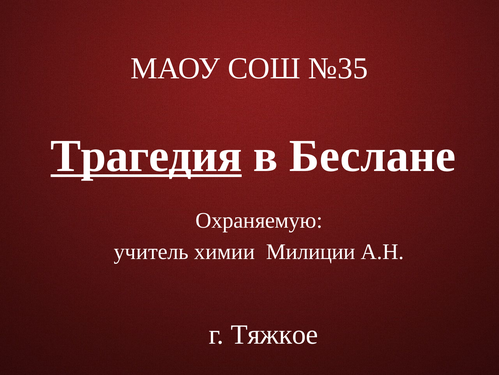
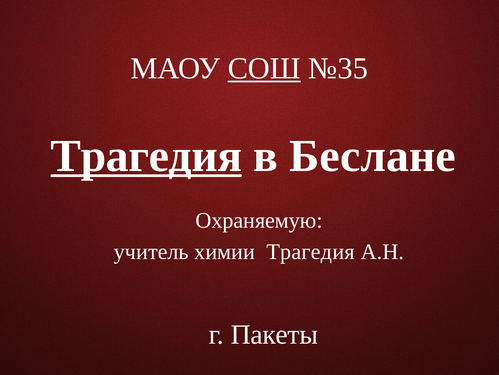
СОШ underline: none -> present (264, 68)
химии Милиции: Милиции -> Трагедия (311, 251)
Тяжкое: Тяжкое -> Пакеты (274, 334)
